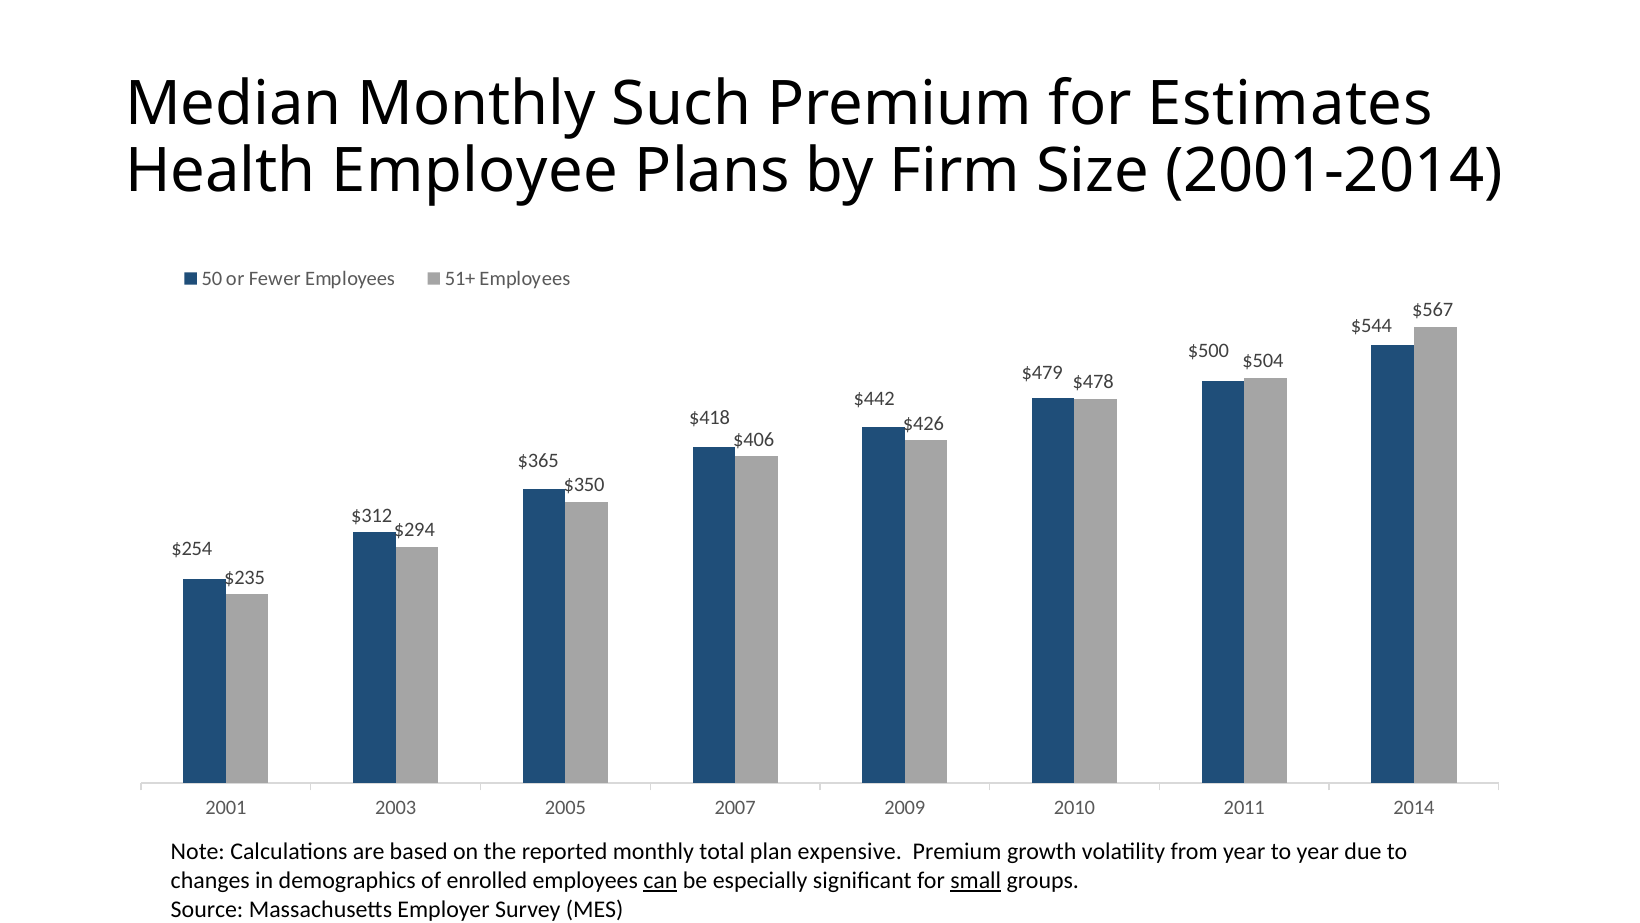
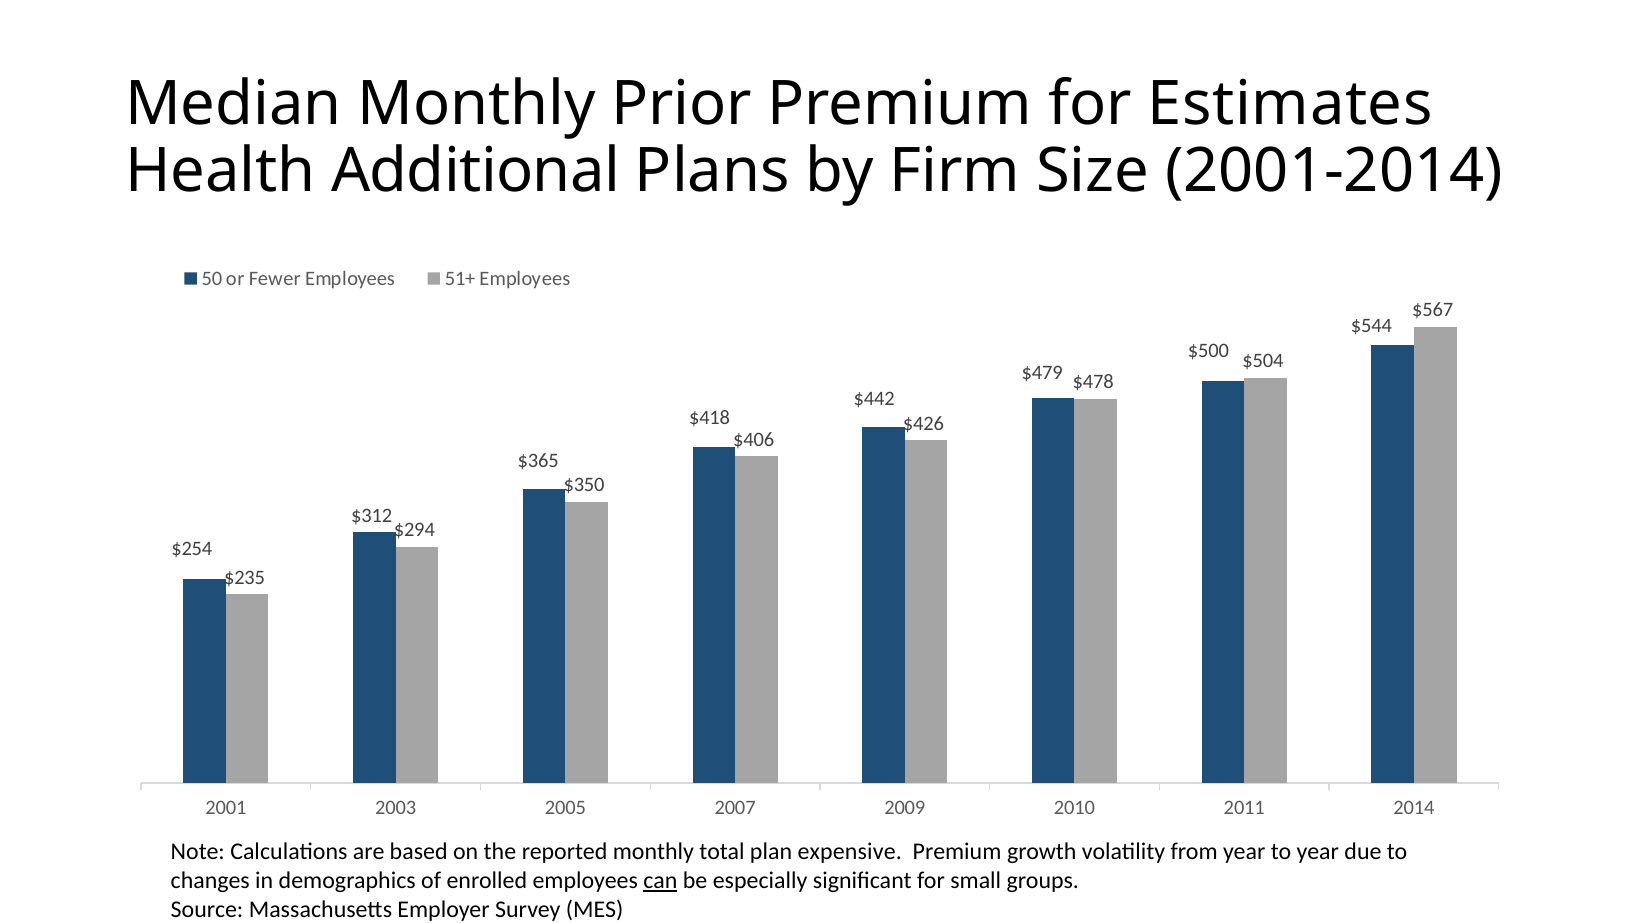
Such: Such -> Prior (682, 105)
Employee: Employee -> Additional (476, 171)
small underline: present -> none (976, 880)
